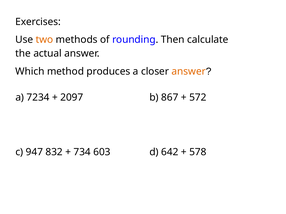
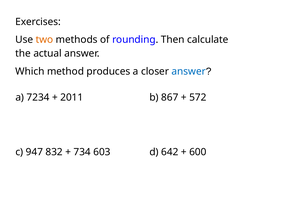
answer colour: orange -> blue (189, 71)
2097: 2097 -> 2011 (72, 98)
578: 578 -> 600 (198, 152)
